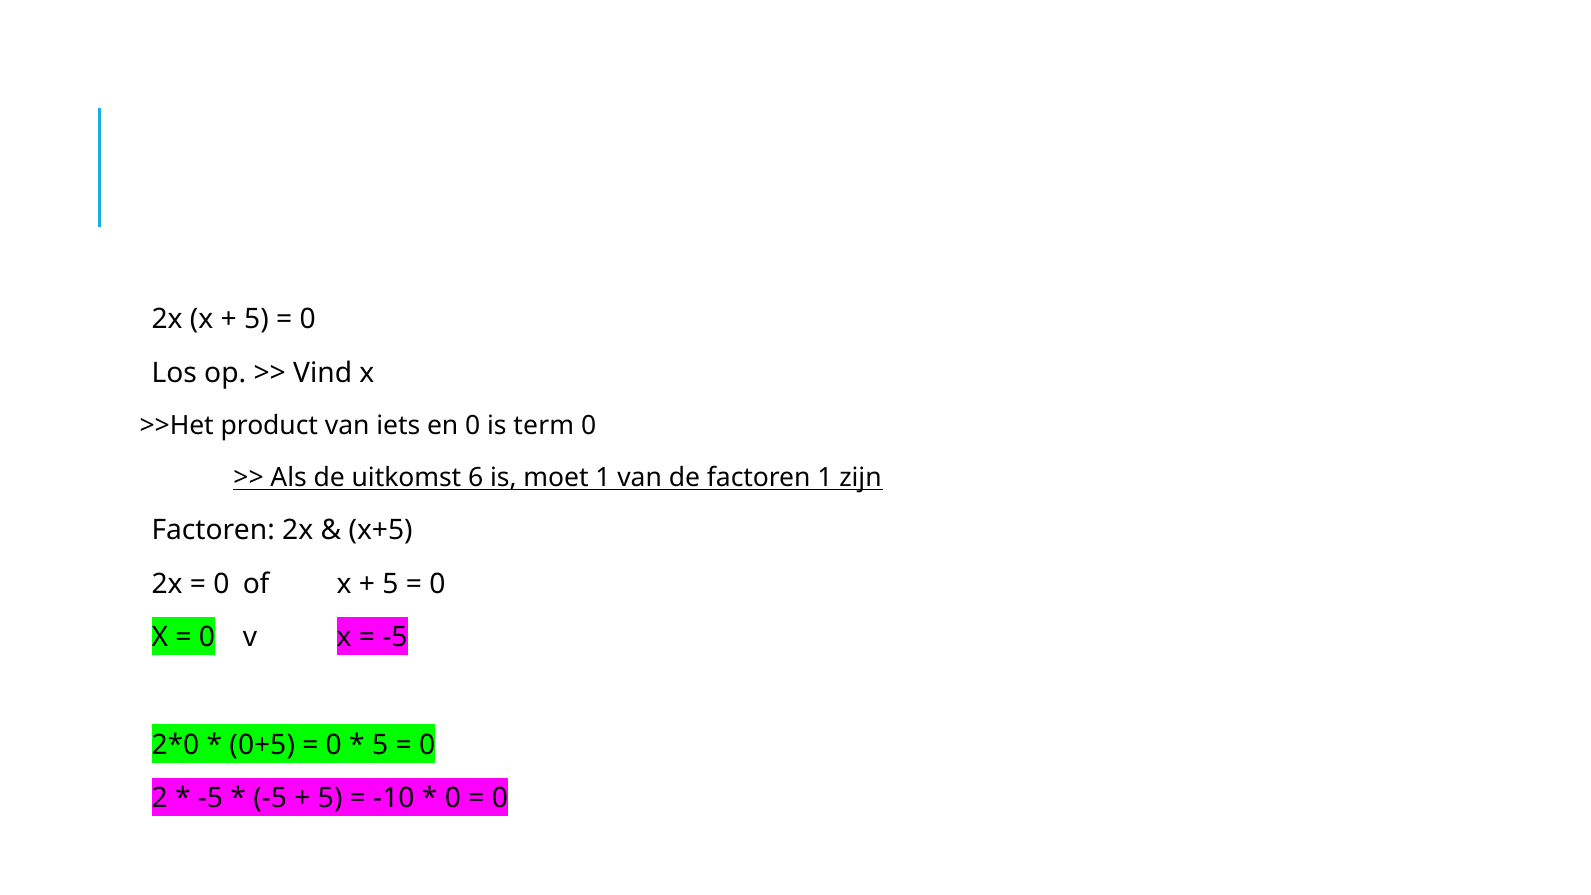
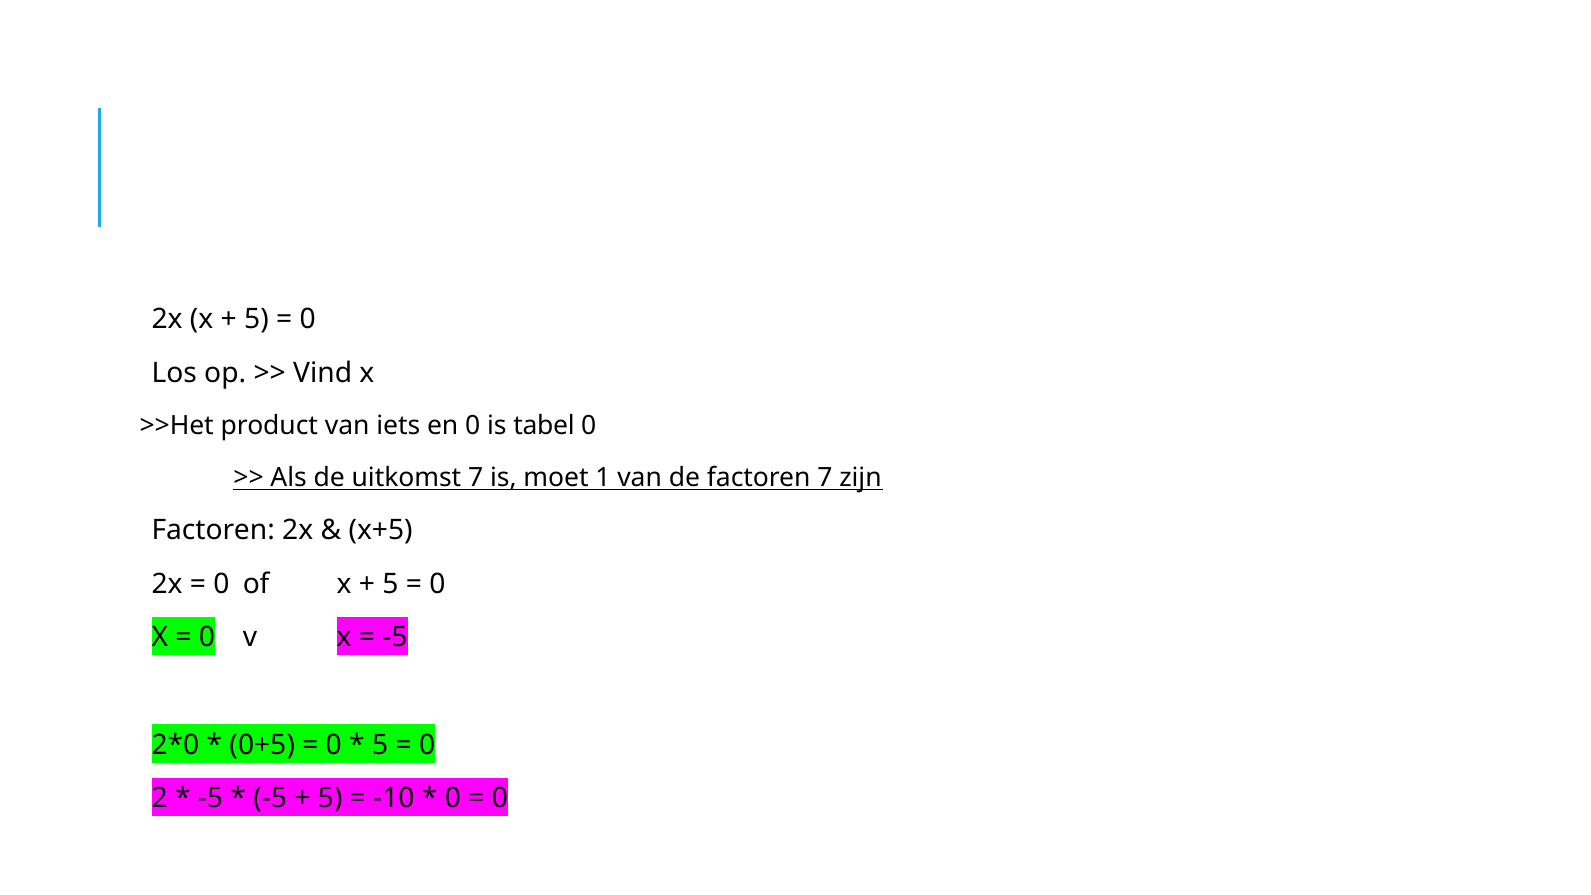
term: term -> tabel (544, 426)
uitkomst 6: 6 -> 7 (476, 478)
factoren 1: 1 -> 7 (825, 478)
